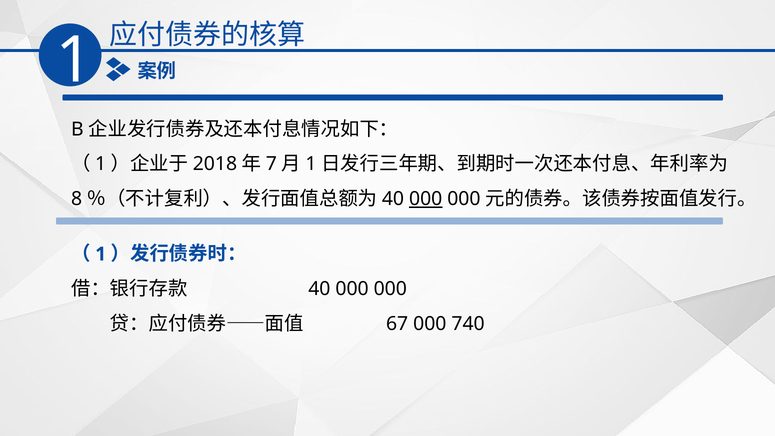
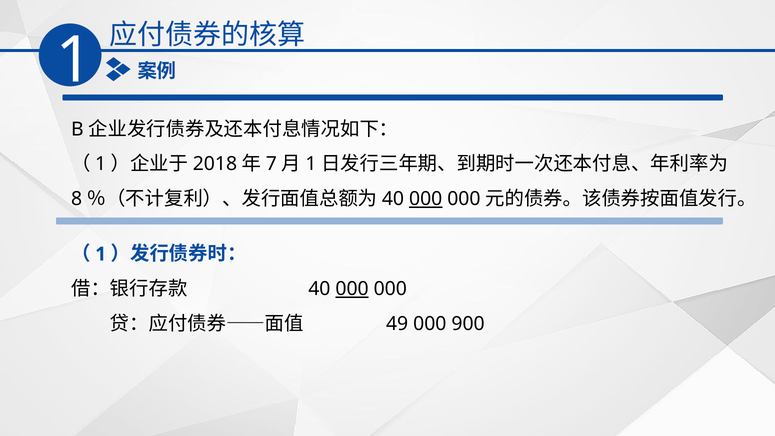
000 underline: none -> present (352, 289)
67: 67 -> 49 (397, 324)
740: 740 -> 900 (468, 324)
